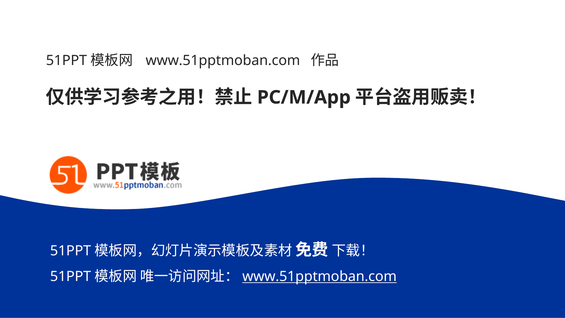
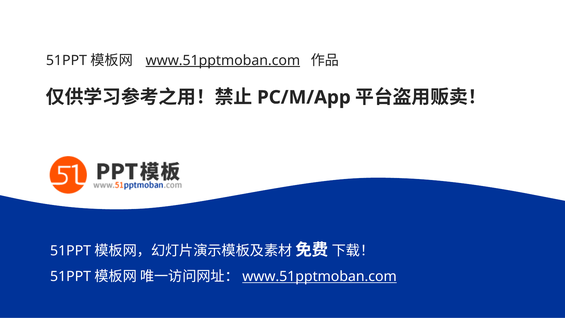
www.51pptmoban.com underline: none -> present (223, 60)
